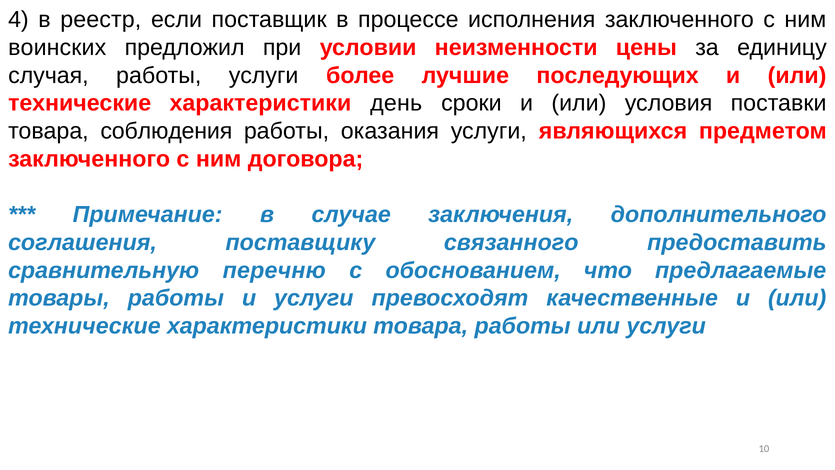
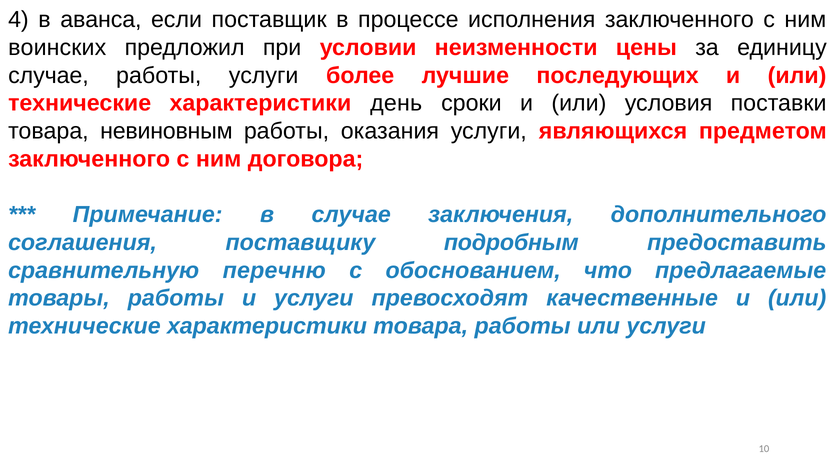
реестр: реестр -> аванса (101, 20)
случая: случая -> случае (48, 75)
соблюдения: соблюдения -> невиновным (166, 131)
связанного: связанного -> подробным (511, 242)
